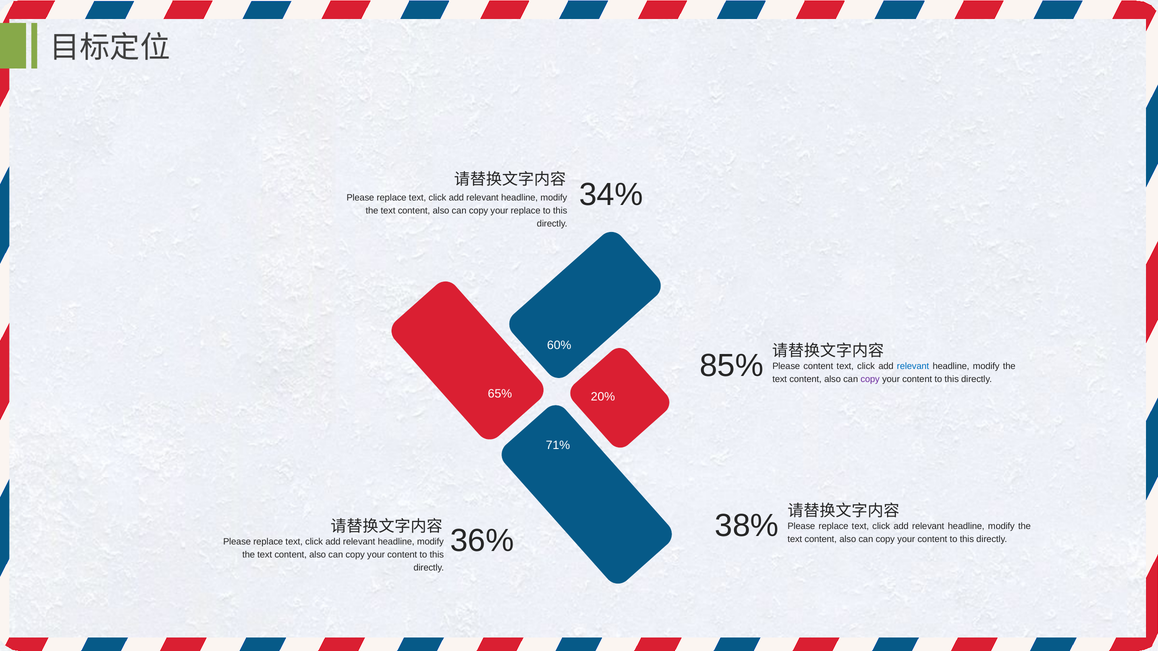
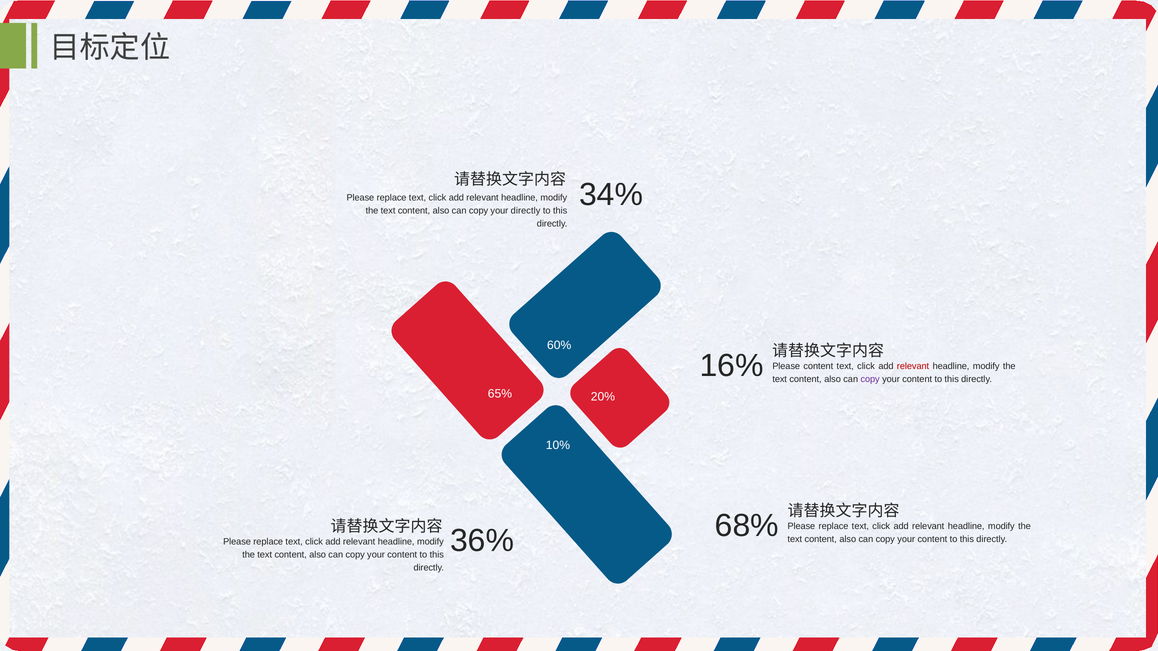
your replace: replace -> directly (526, 211)
85%: 85% -> 16% (732, 366)
relevant colour: blue -> red (913, 366)
71%: 71% -> 10% (558, 446)
38%: 38% -> 68% (747, 526)
